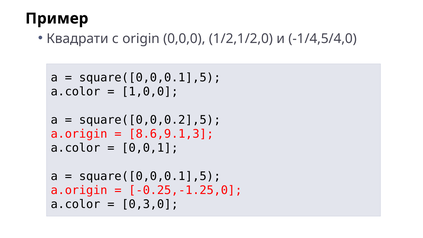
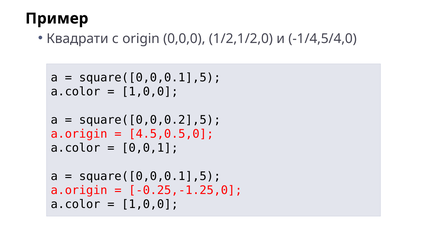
8.6,9.1,3: 8.6,9.1,3 -> 4.5,0.5,0 (171, 134)
0,3,0: 0,3,0 -> 1,0,0 (150, 204)
